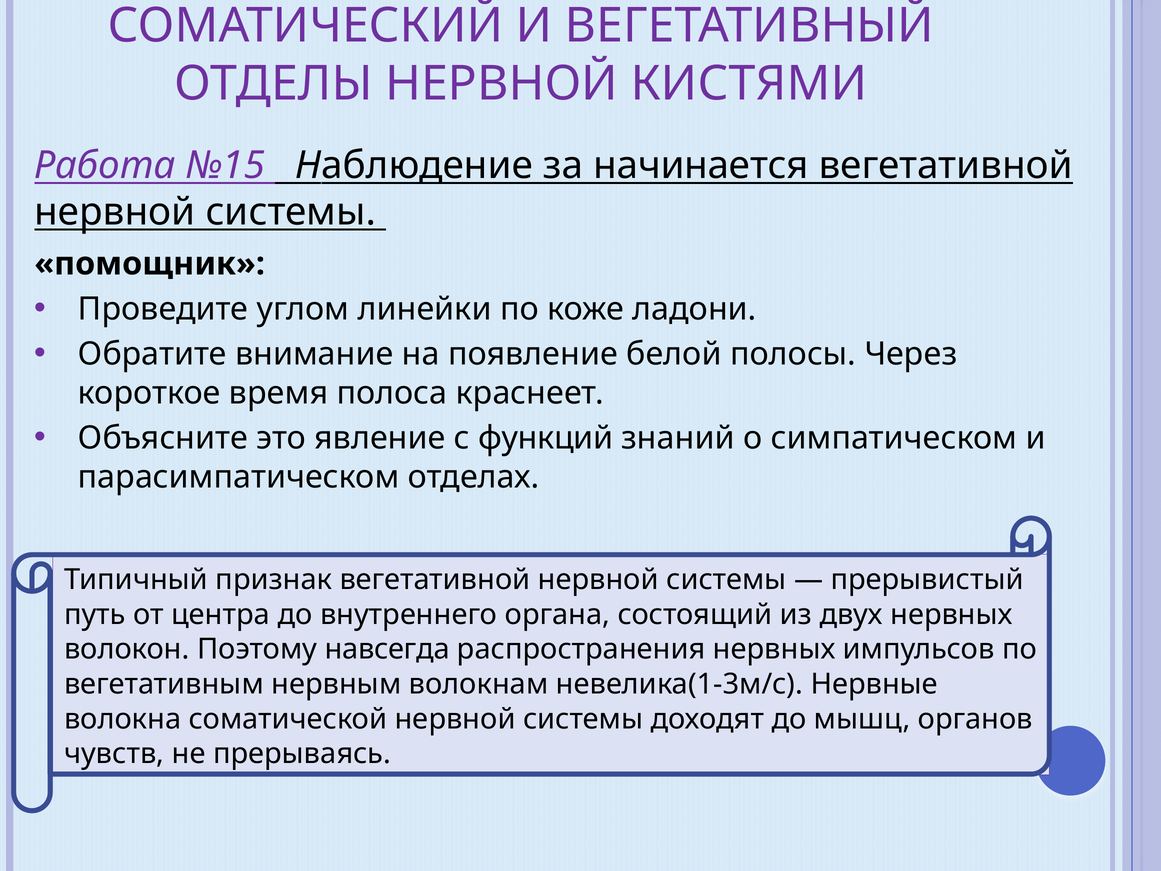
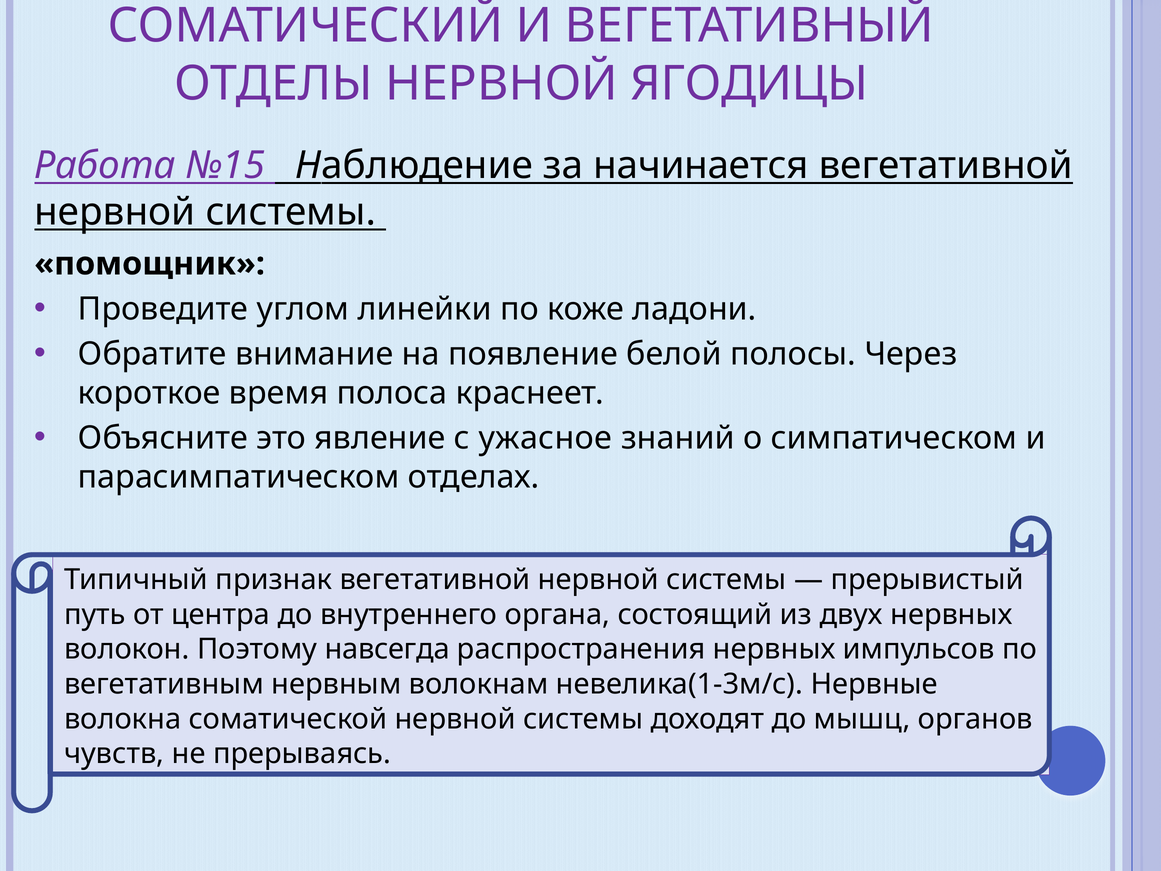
КИСТЯМИ: КИСТЯМИ -> ЯГОДИЦЫ (749, 84)
функций: функций -> ужасное (545, 438)
